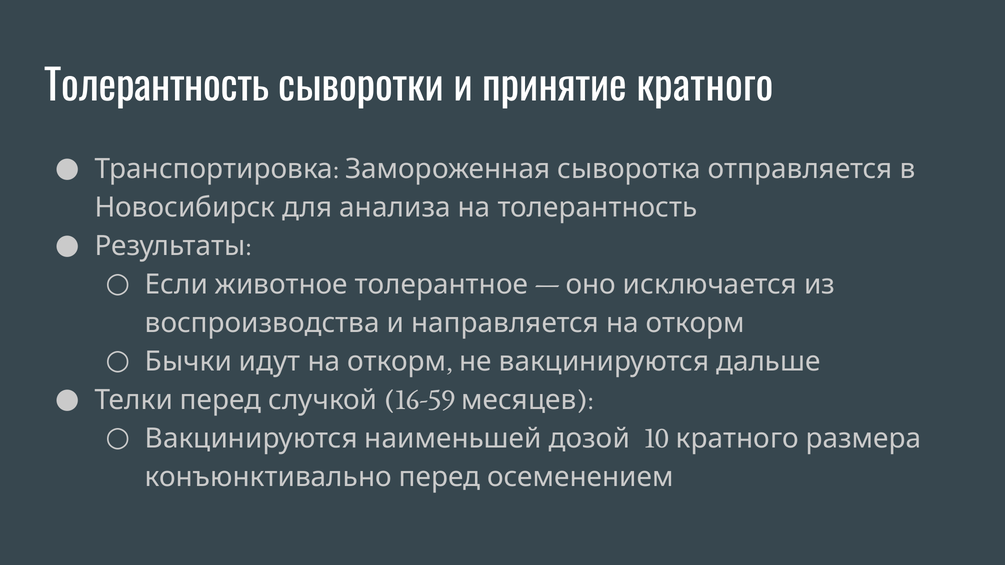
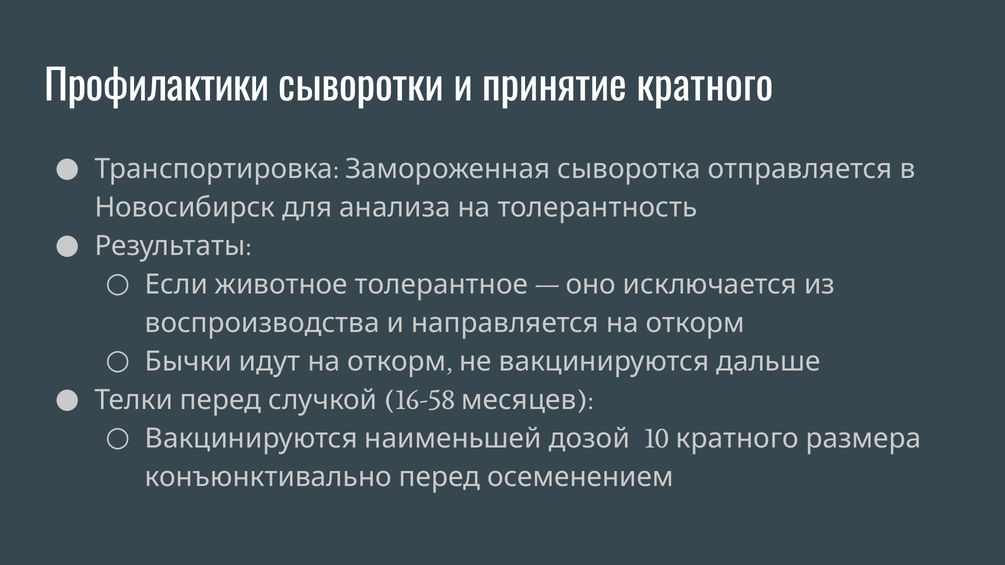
Толерантность: Толерантность -> Профилактики (157, 87)
16-59: 16-59 -> 16-58 (420, 400)
